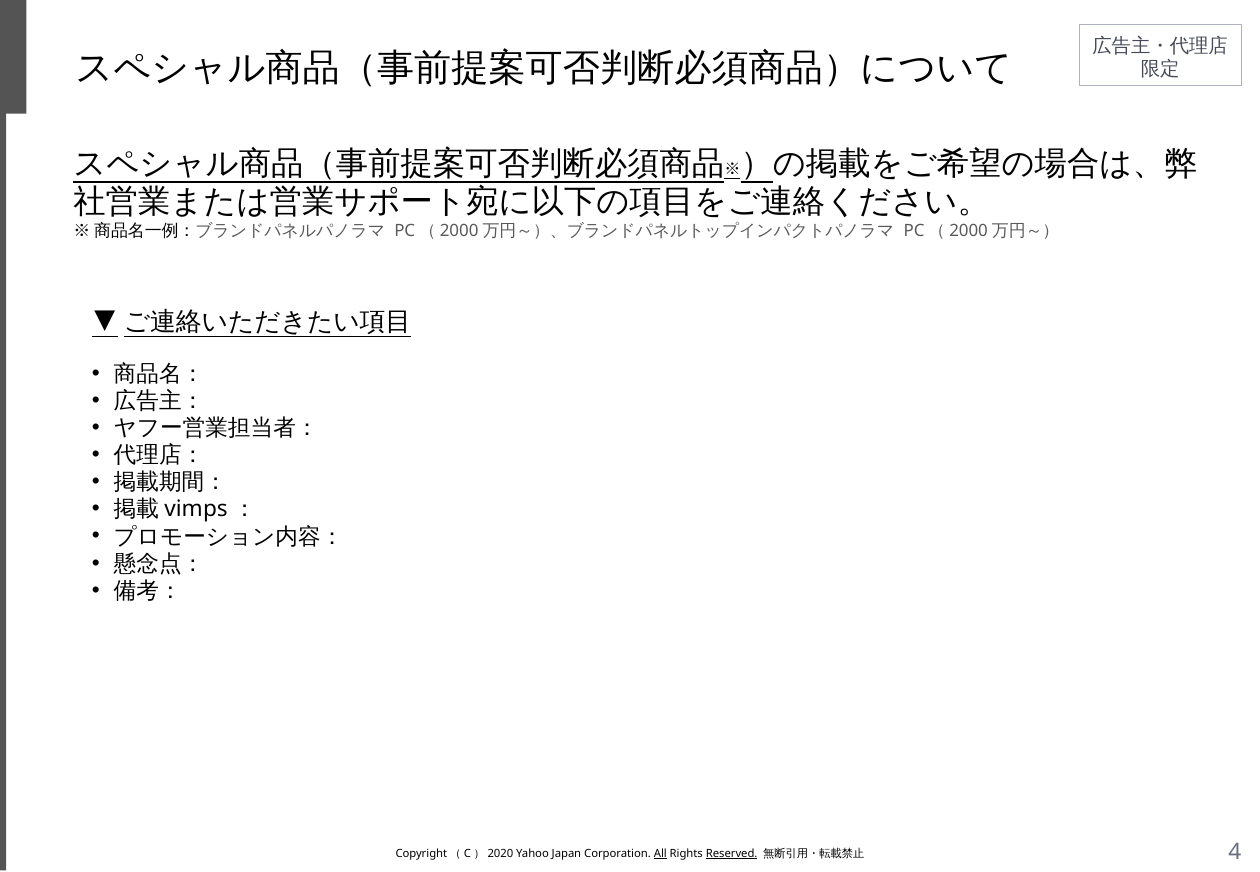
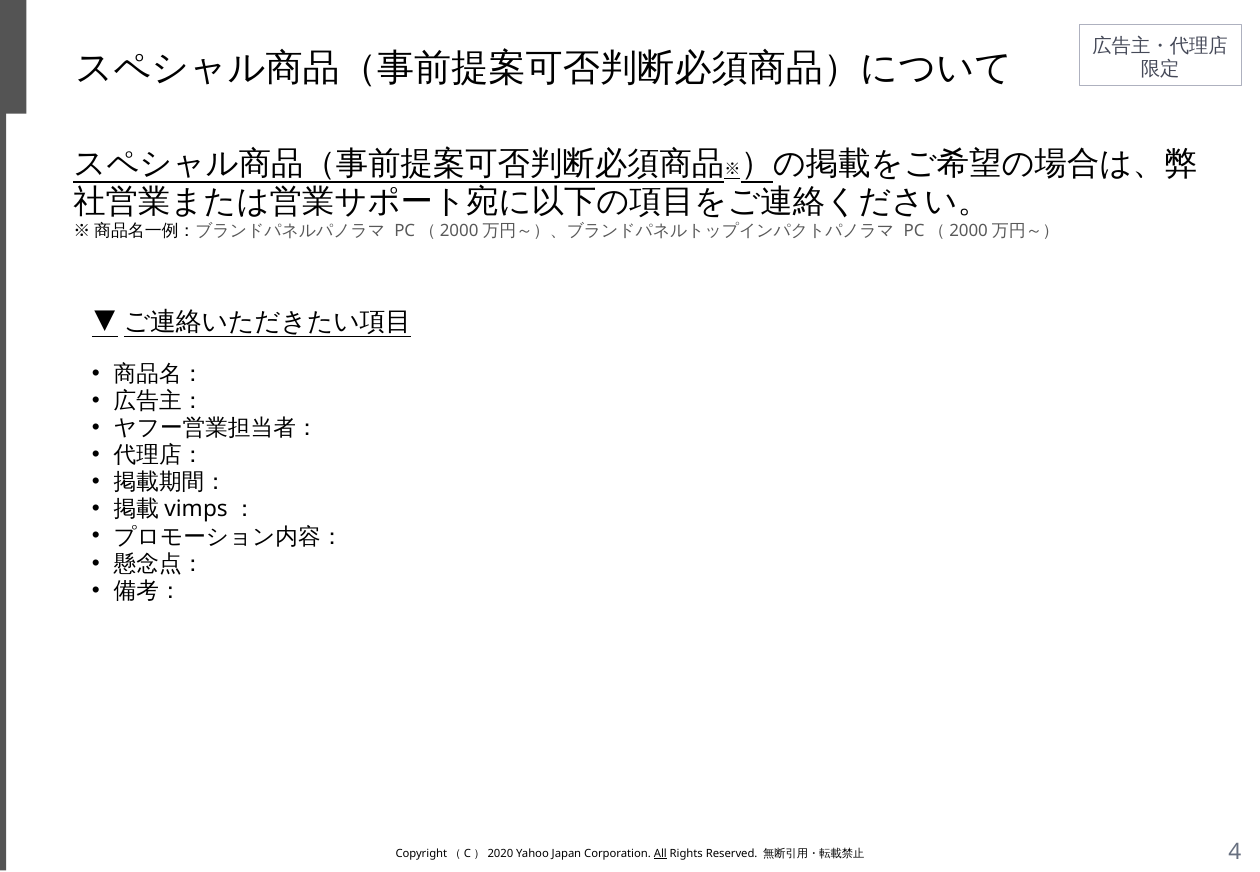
Reserved underline: present -> none (732, 854)
